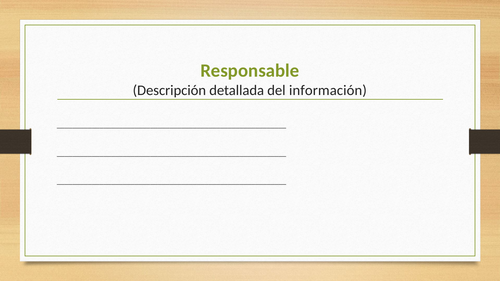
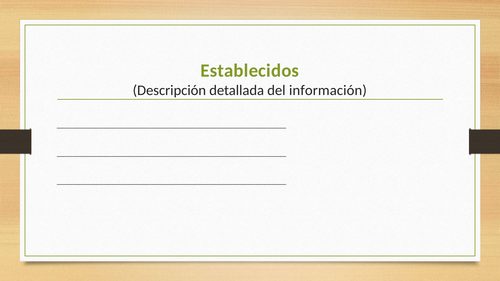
Responsable: Responsable -> Establecidos (250, 71)
